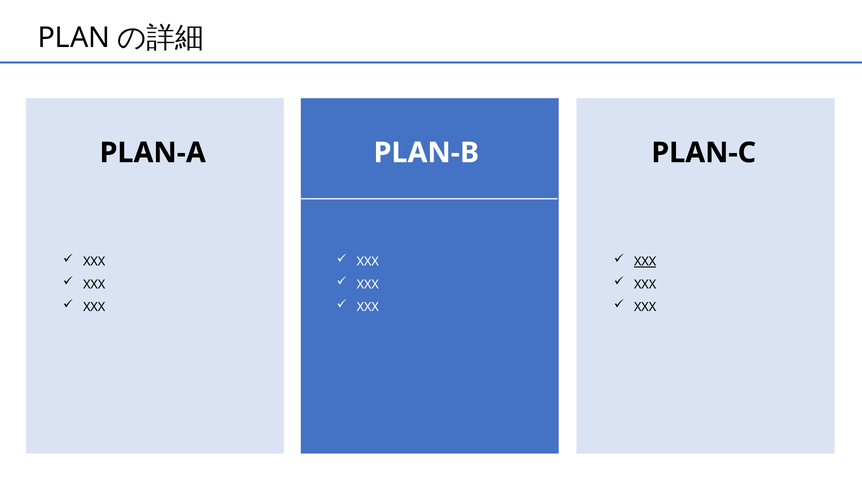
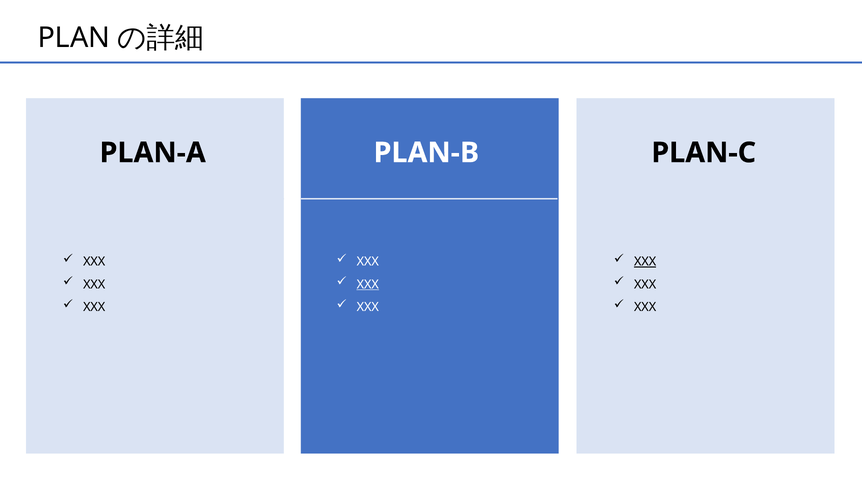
XXX underline: none -> present (368, 284)
